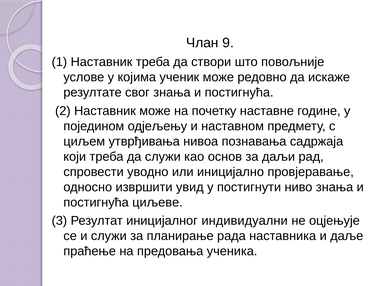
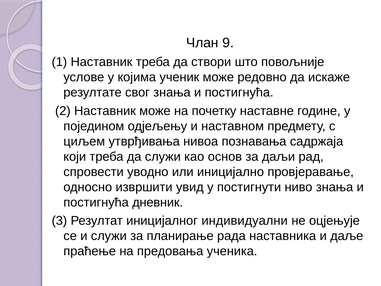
циљеве: циљеве -> дневник (158, 202)
